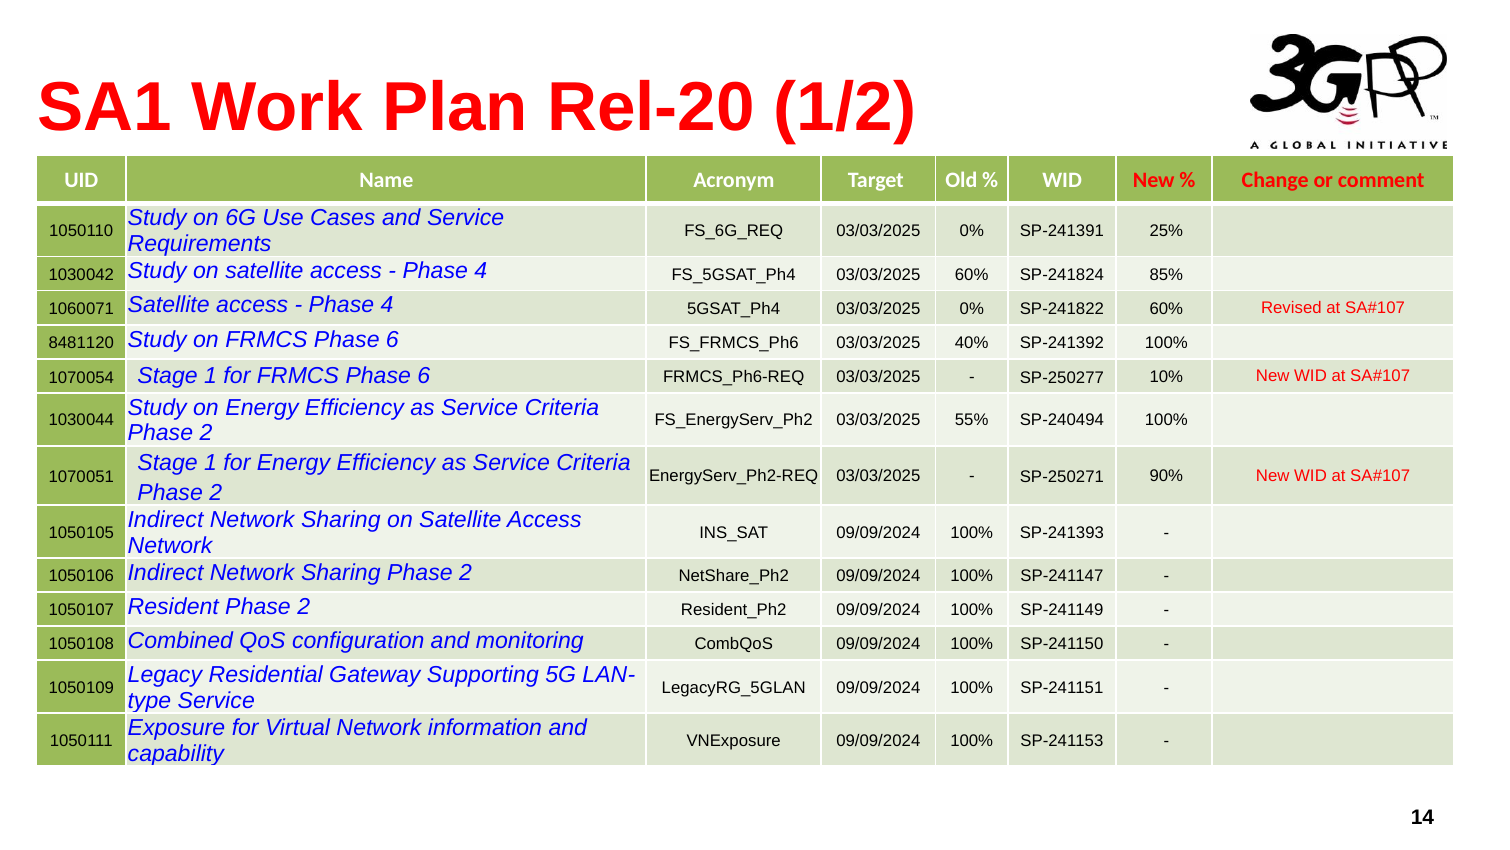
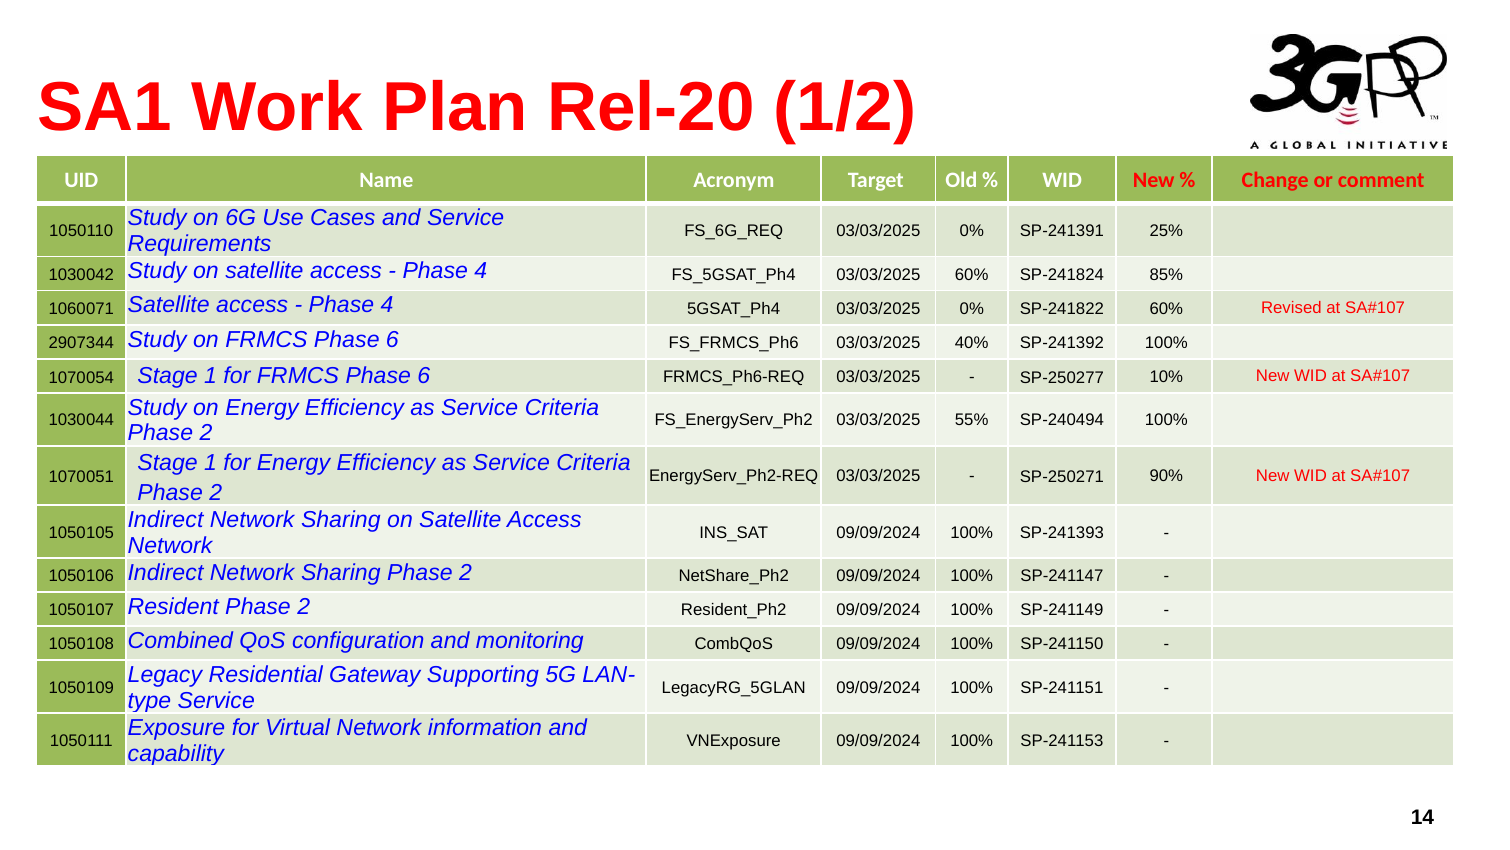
8481120: 8481120 -> 2907344 (81, 343)
